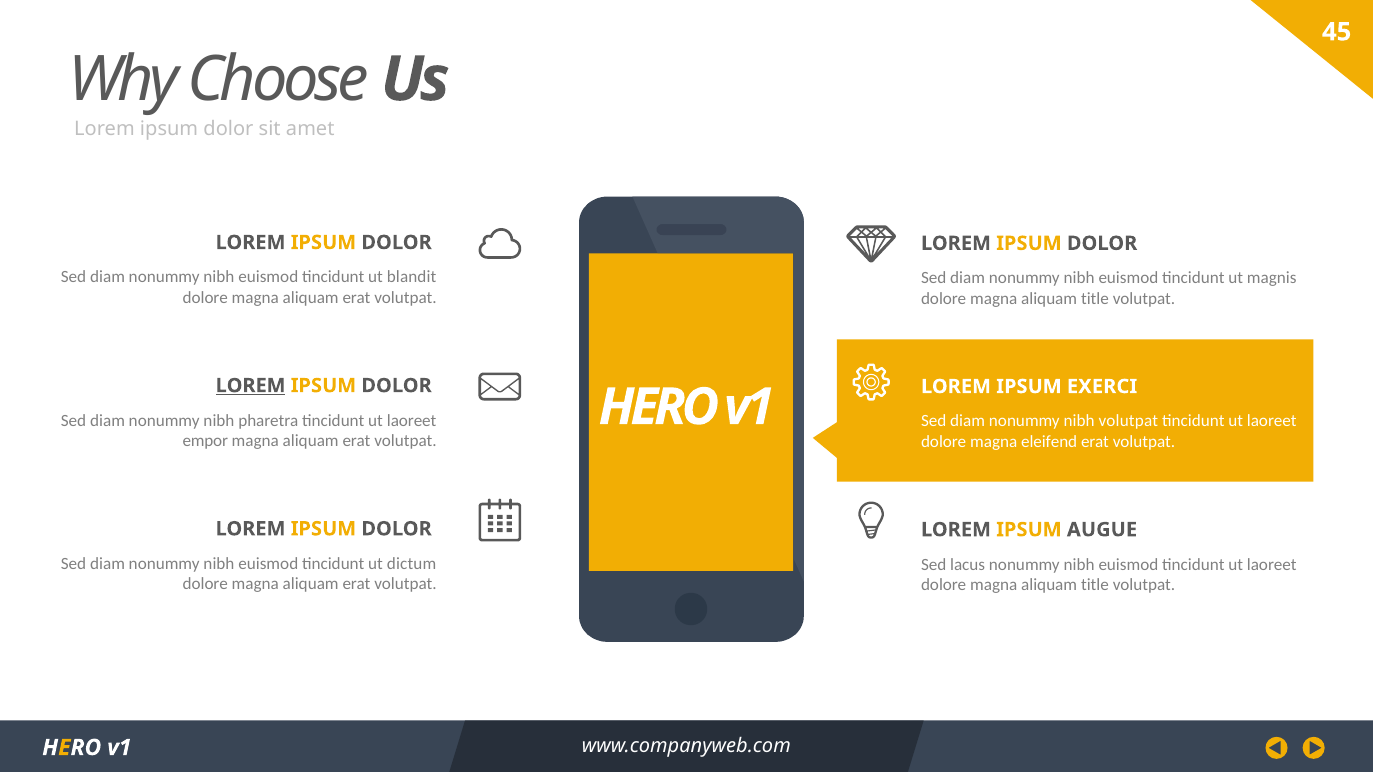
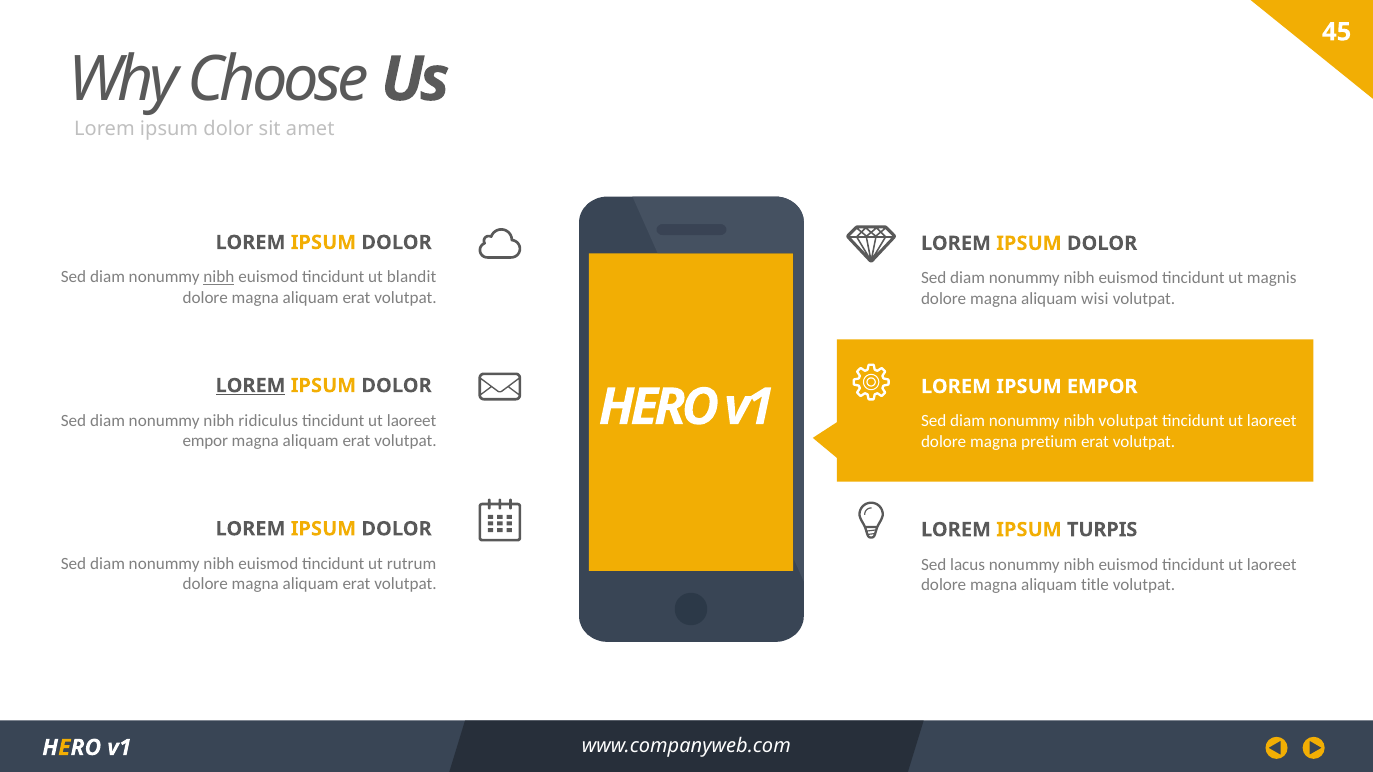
nibh underline: none -> present (219, 277)
title: title -> wisi (1095, 299)
IPSUM EXERCI: EXERCI -> EMPOR (1102, 387)
pharetra: pharetra -> ridiculus (268, 421)
eleifend: eleifend -> pretium (1049, 442)
AUGUE: AUGUE -> TURPIS (1102, 530)
dictum: dictum -> rutrum (412, 564)
